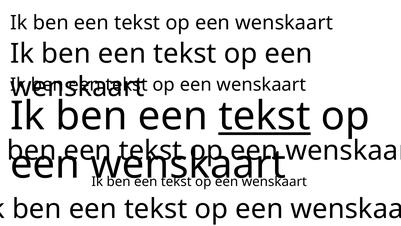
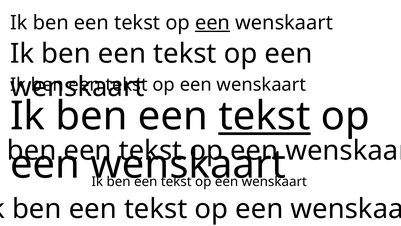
een underline: none -> present (213, 23)
